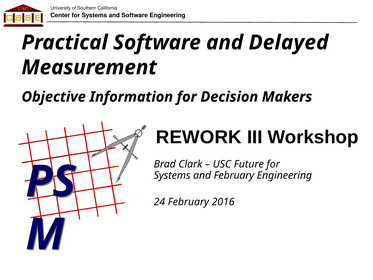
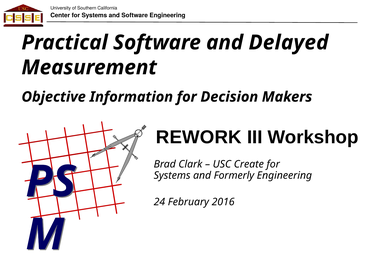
Future: Future -> Create (249, 164)
and February: February -> Formerly (234, 175)
